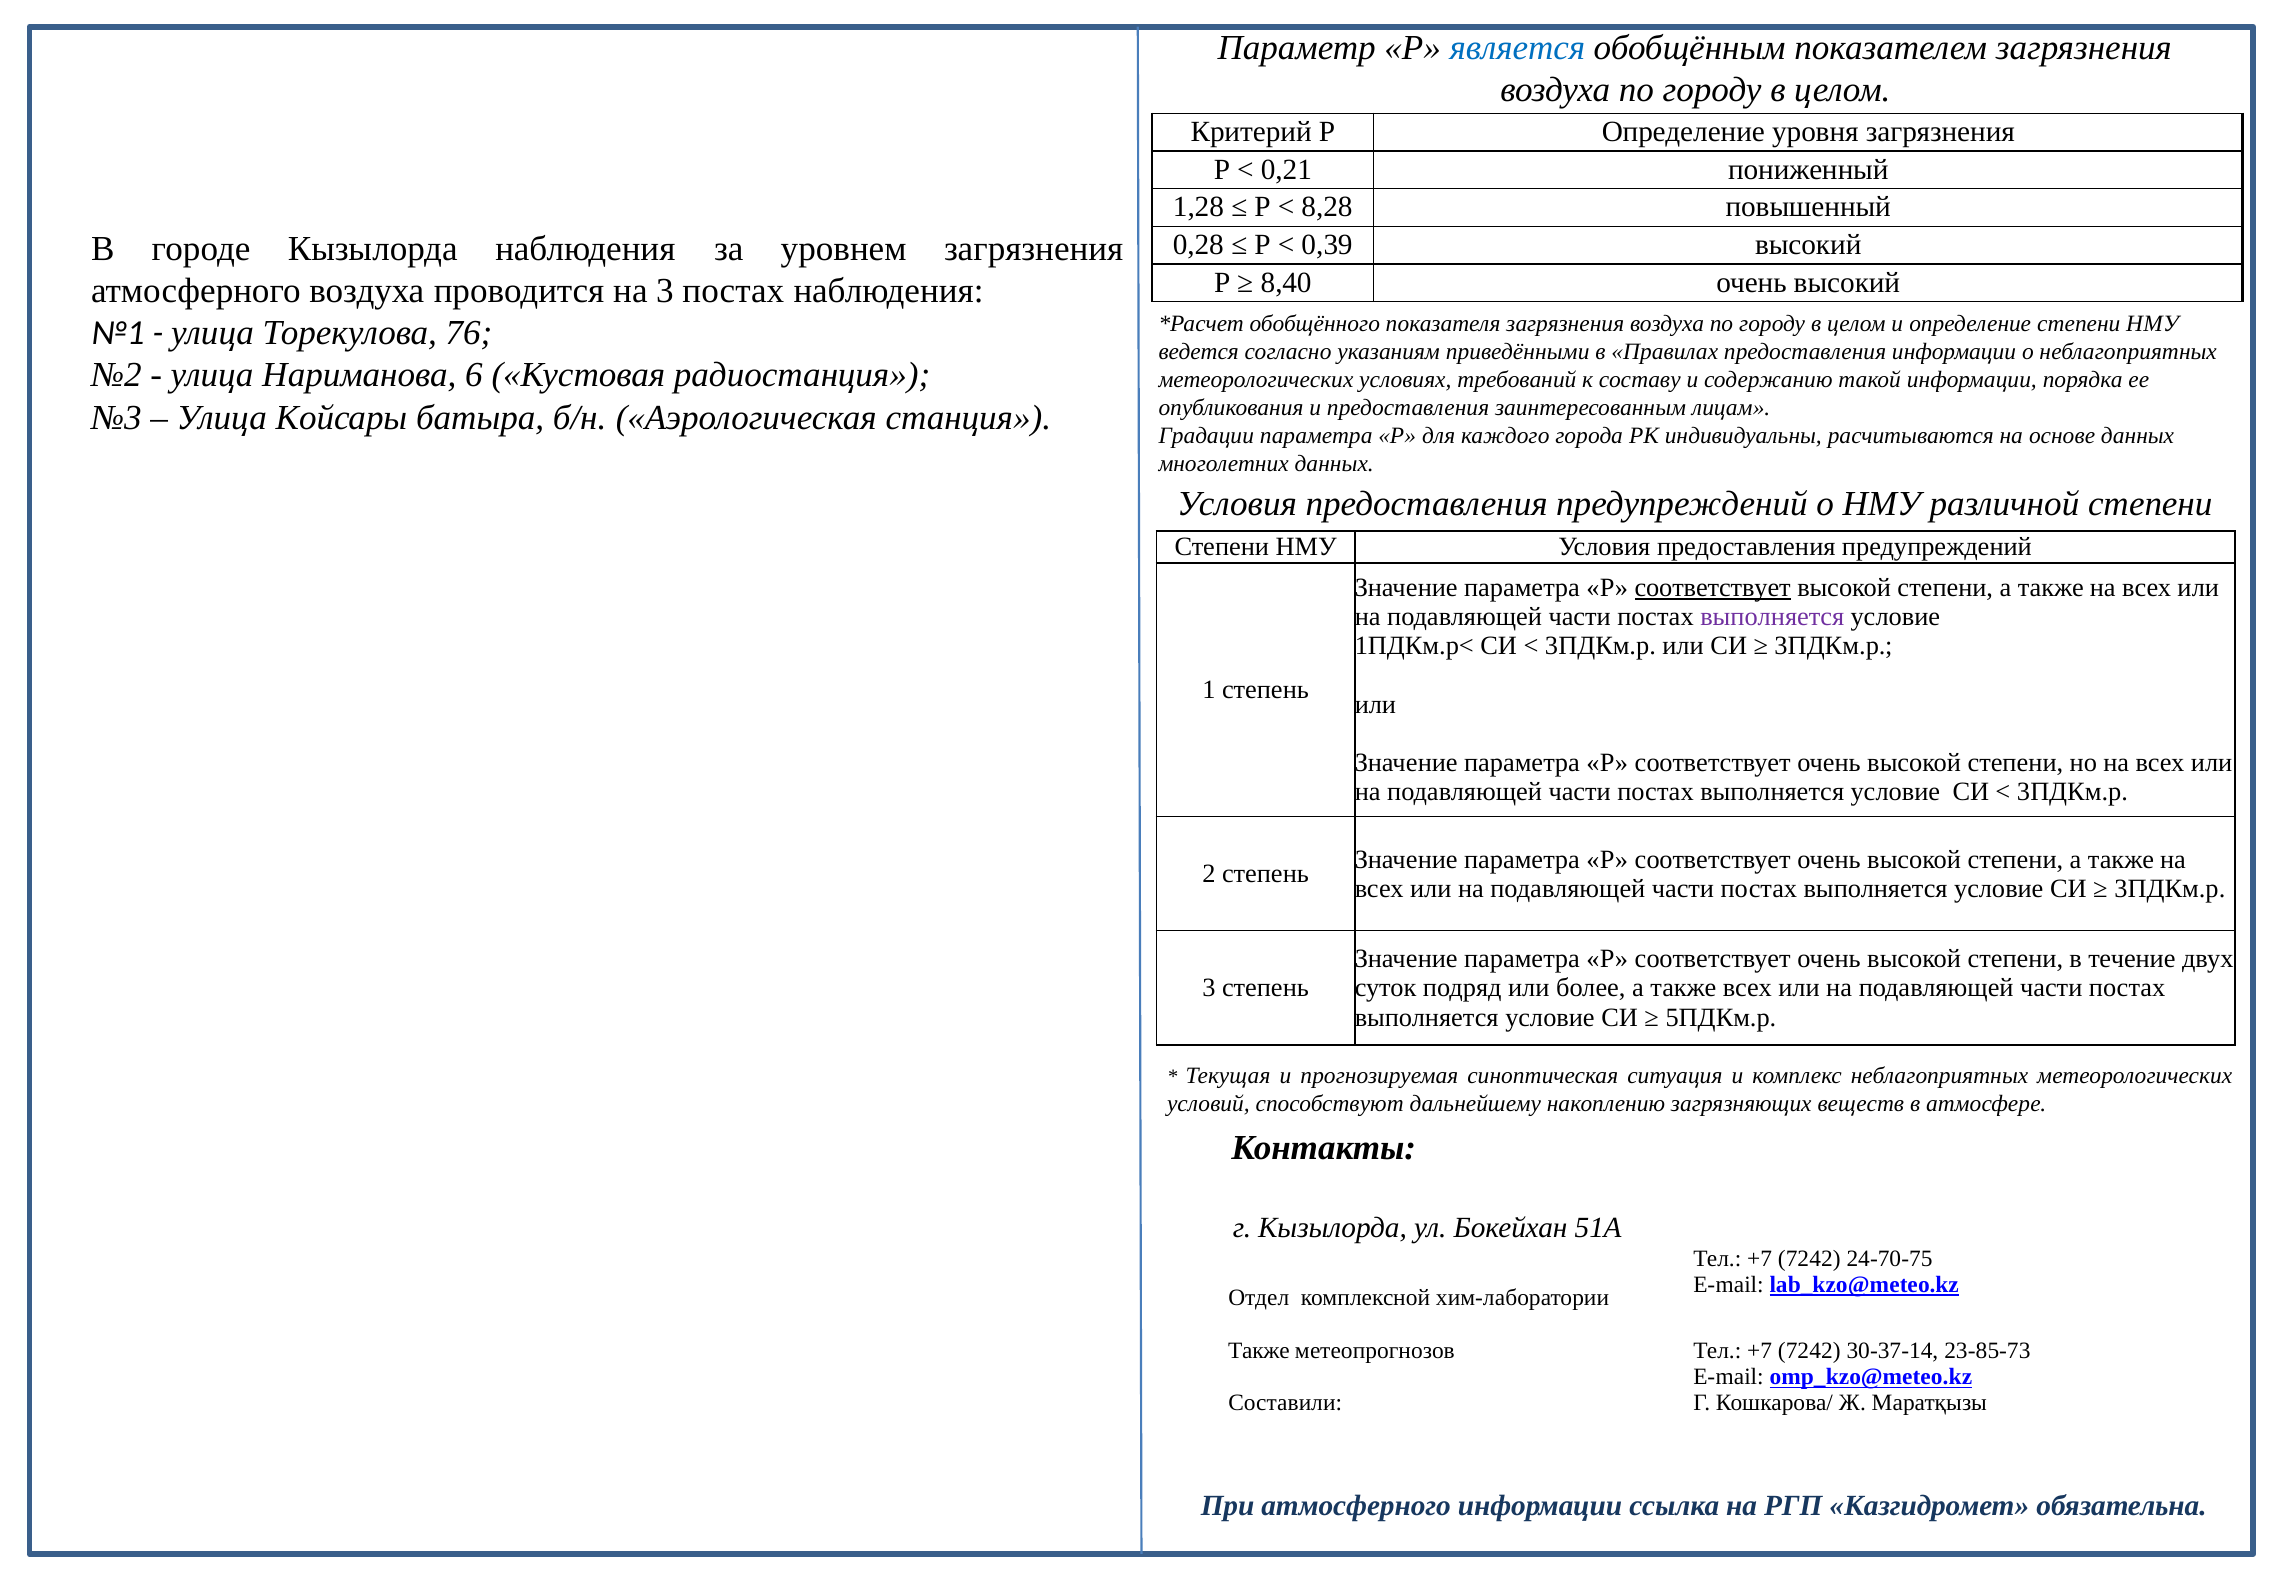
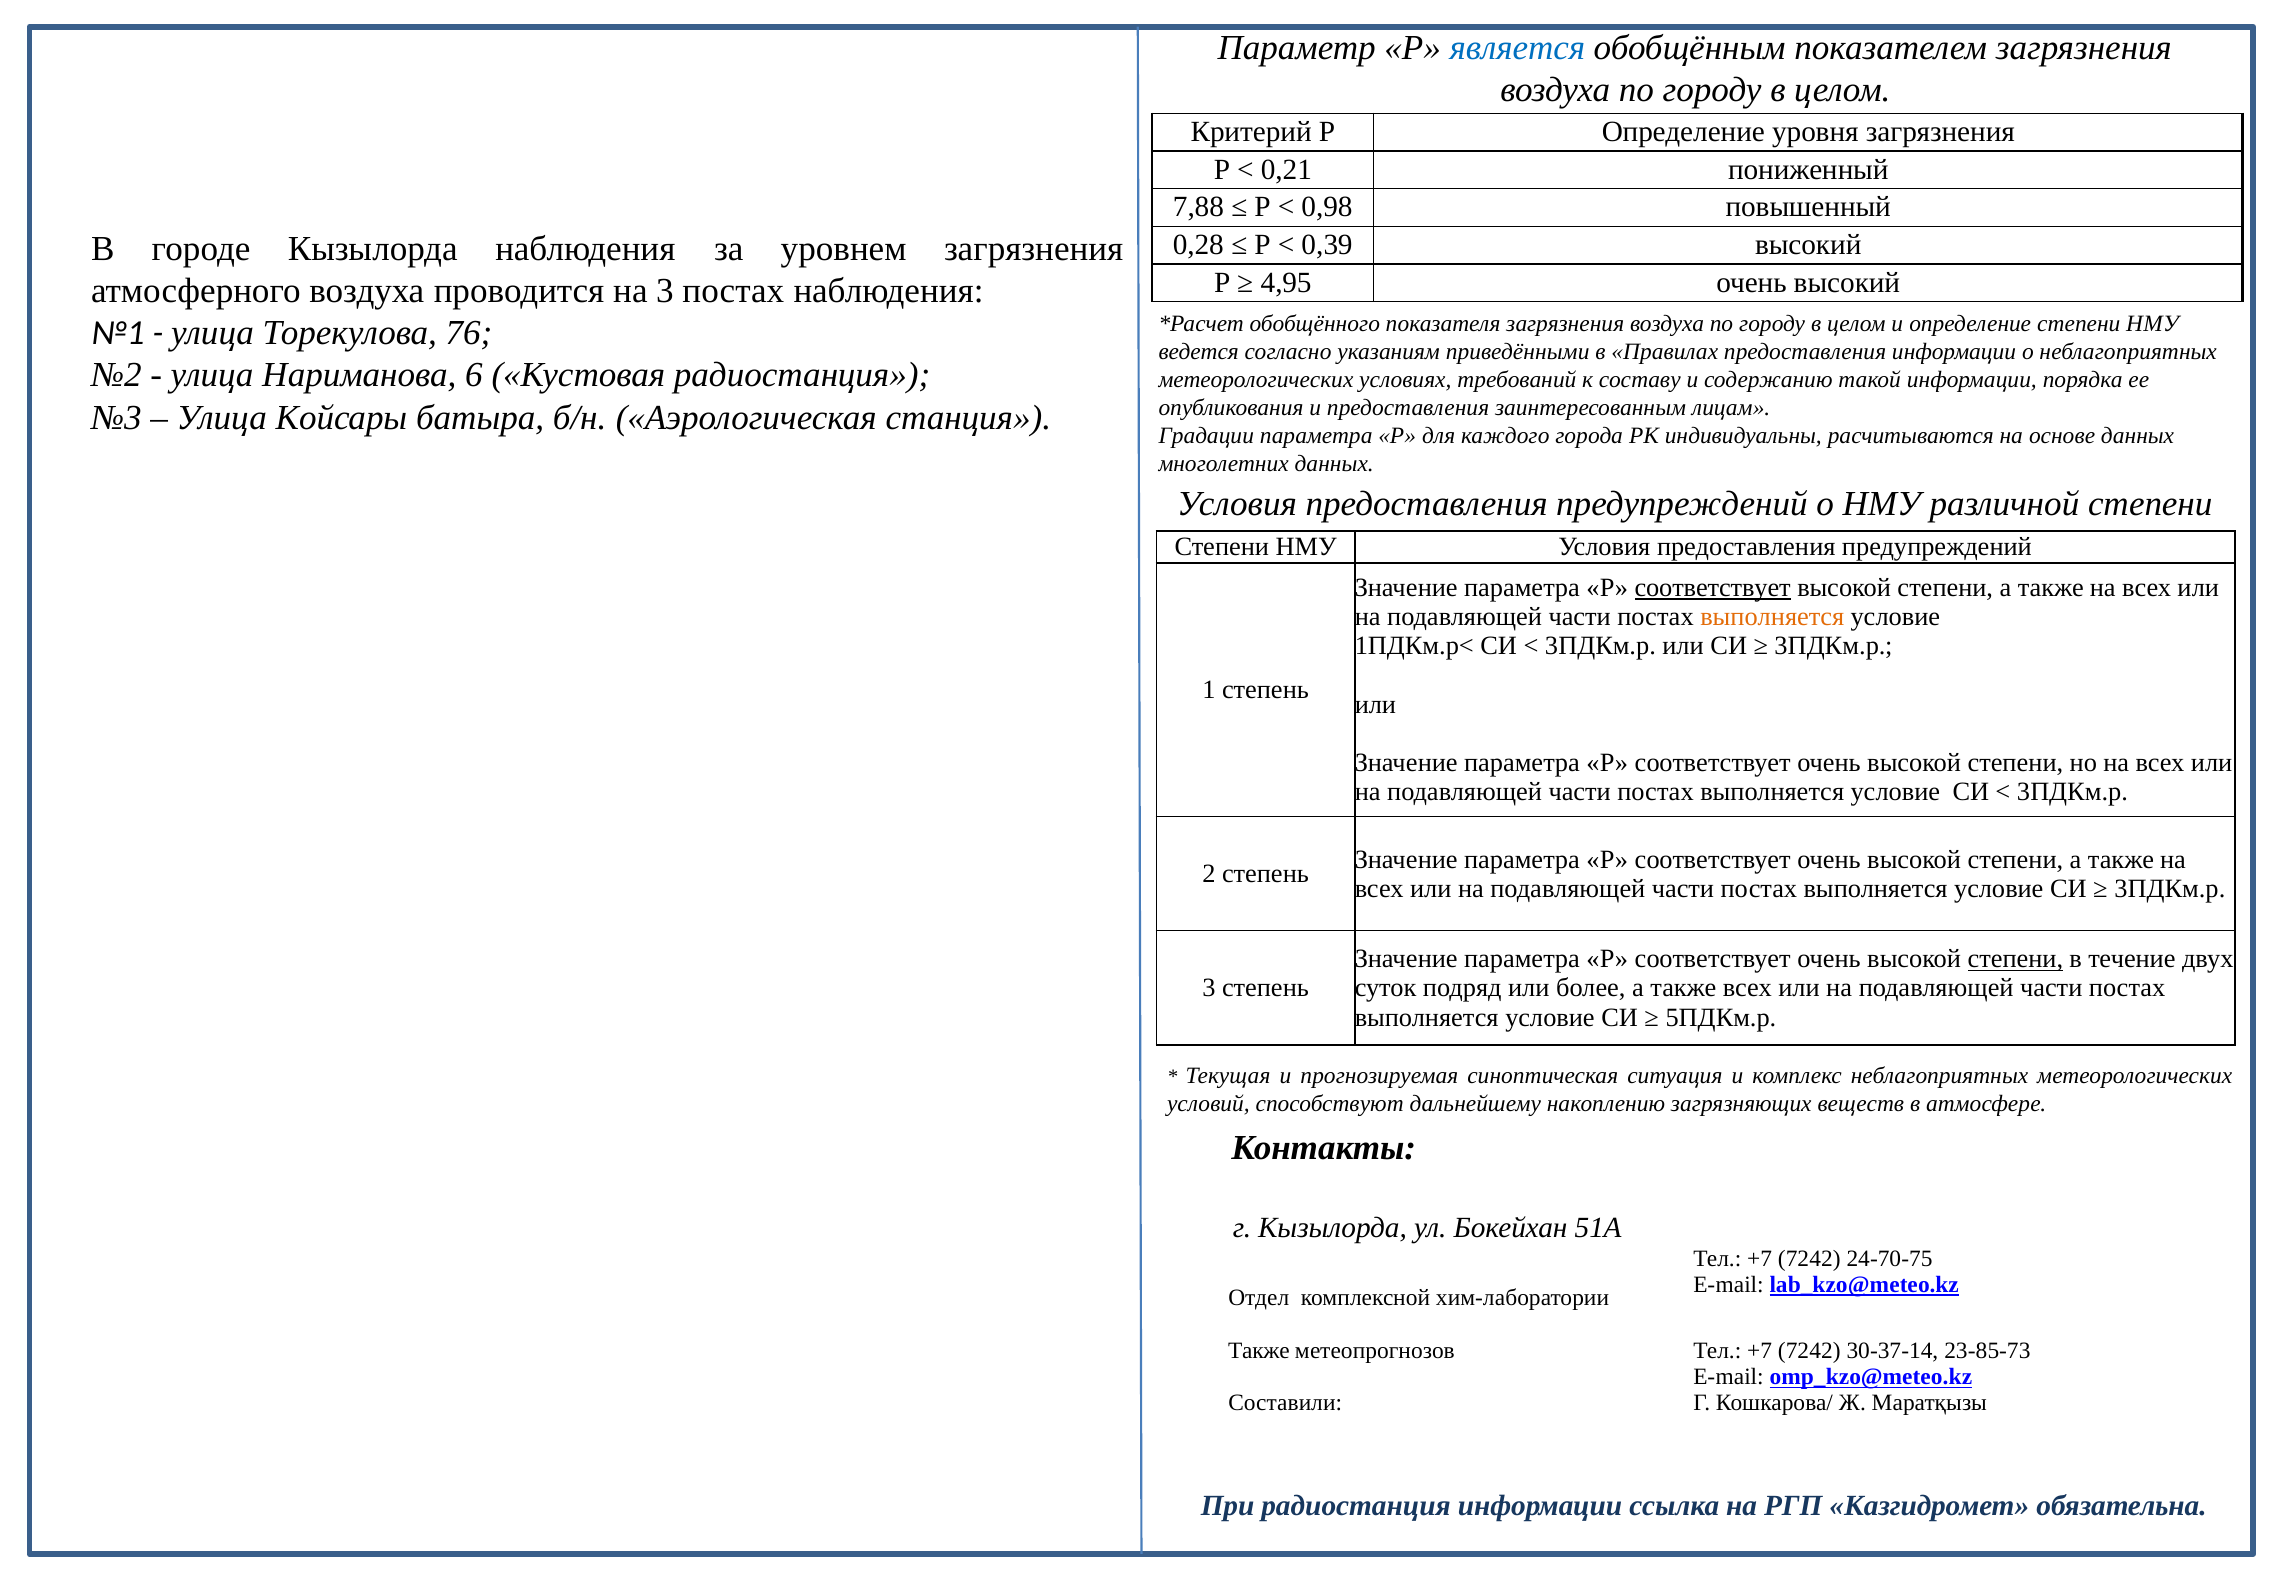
1,28: 1,28 -> 7,88 (1198, 207)
8,28: 8,28 -> 0,98 (1327, 207)
8,40: 8,40 -> 4,95 (1286, 283)
выполняется colour: purple -> orange (1772, 617)
степени underline: none -> present (2015, 959)
При атмосферного: атмосферного -> радиостанция (1356, 1505)
